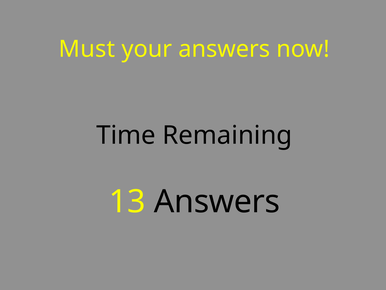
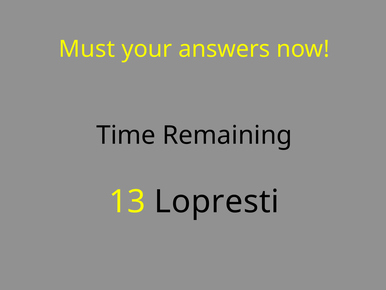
13 Answers: Answers -> Lopresti (217, 201)
